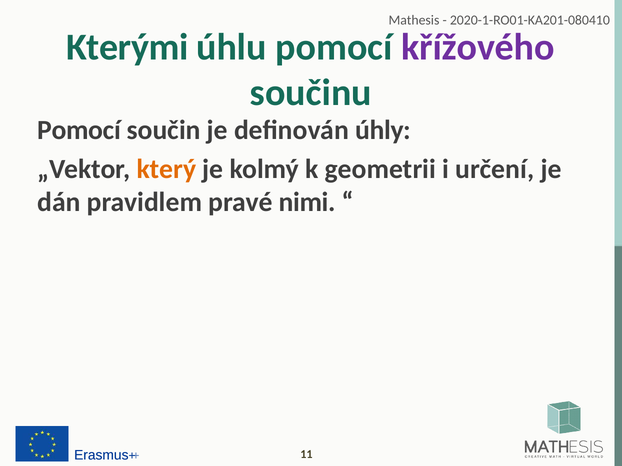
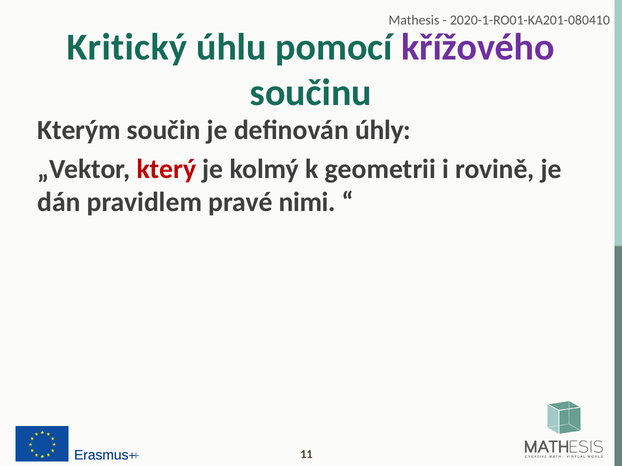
Kterými: Kterými -> Kritický (127, 47)
Pomocí: Pomocí -> Kterým (79, 130)
který colour: orange -> red (166, 169)
určení: určení -> rovině (495, 169)
